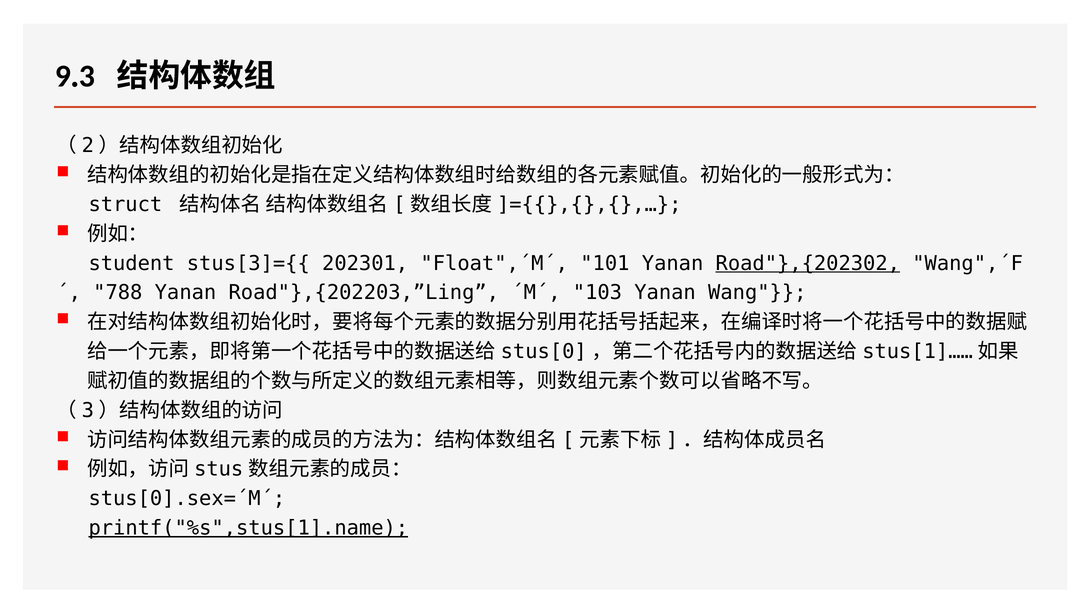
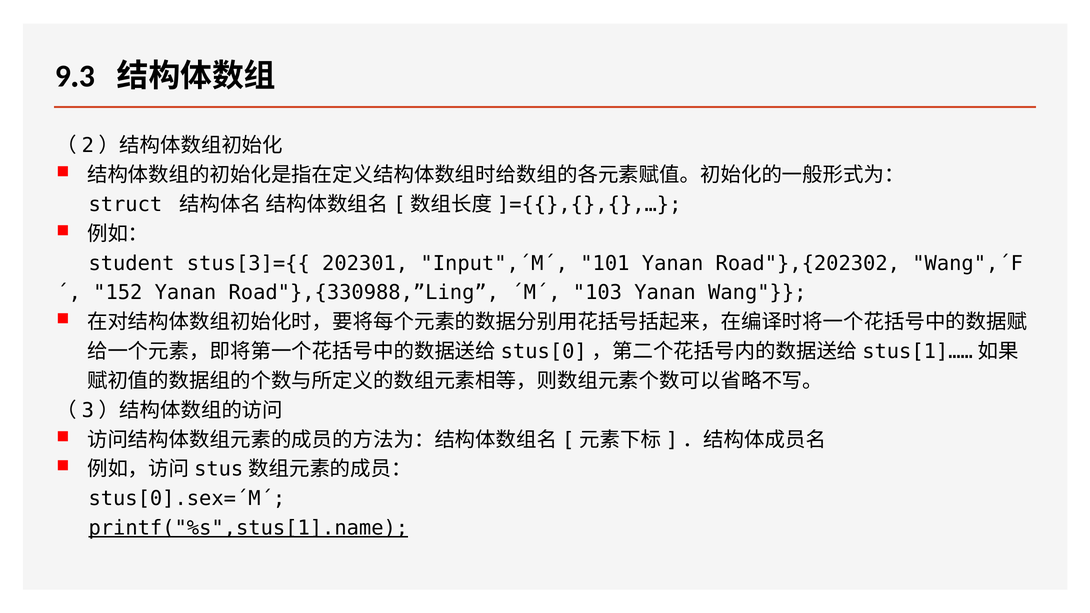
Float",´M´: Float",´M´ -> Input",´M´ (494, 263)
Road"},{202302 underline: present -> none (808, 263)
788: 788 -> 152 (118, 293)
Road"},{202203,”Ling: Road"},{202203,”Ling -> Road"},{330988,”Ling (364, 293)
